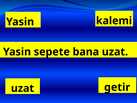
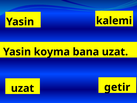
sepete: sepete -> koyma (52, 52)
